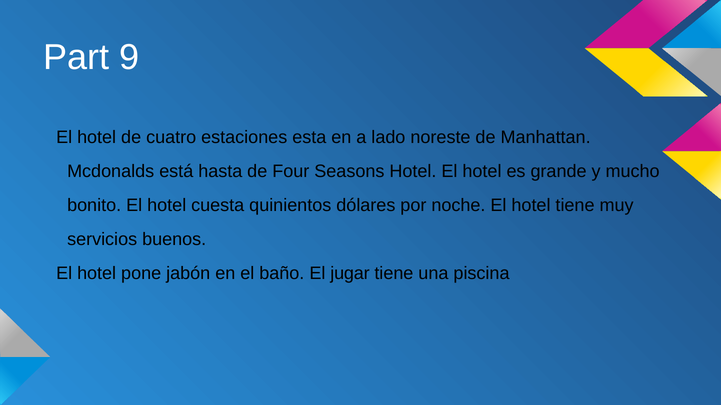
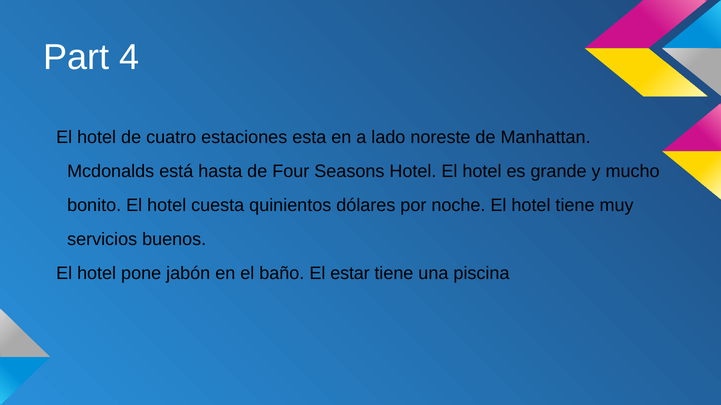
9: 9 -> 4 (129, 58)
jugar: jugar -> estar (350, 274)
